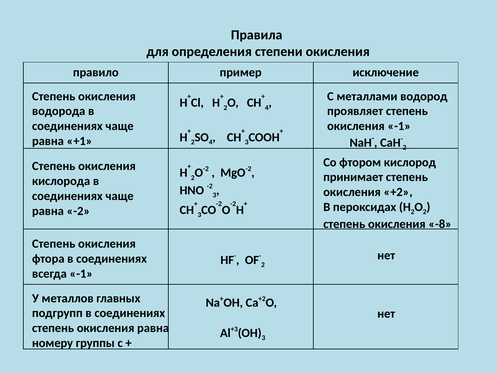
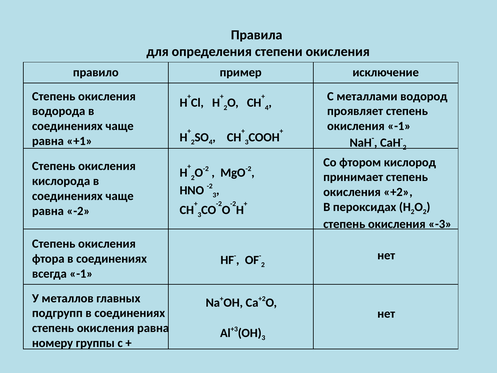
-8: -8 -> -3 (440, 224)
